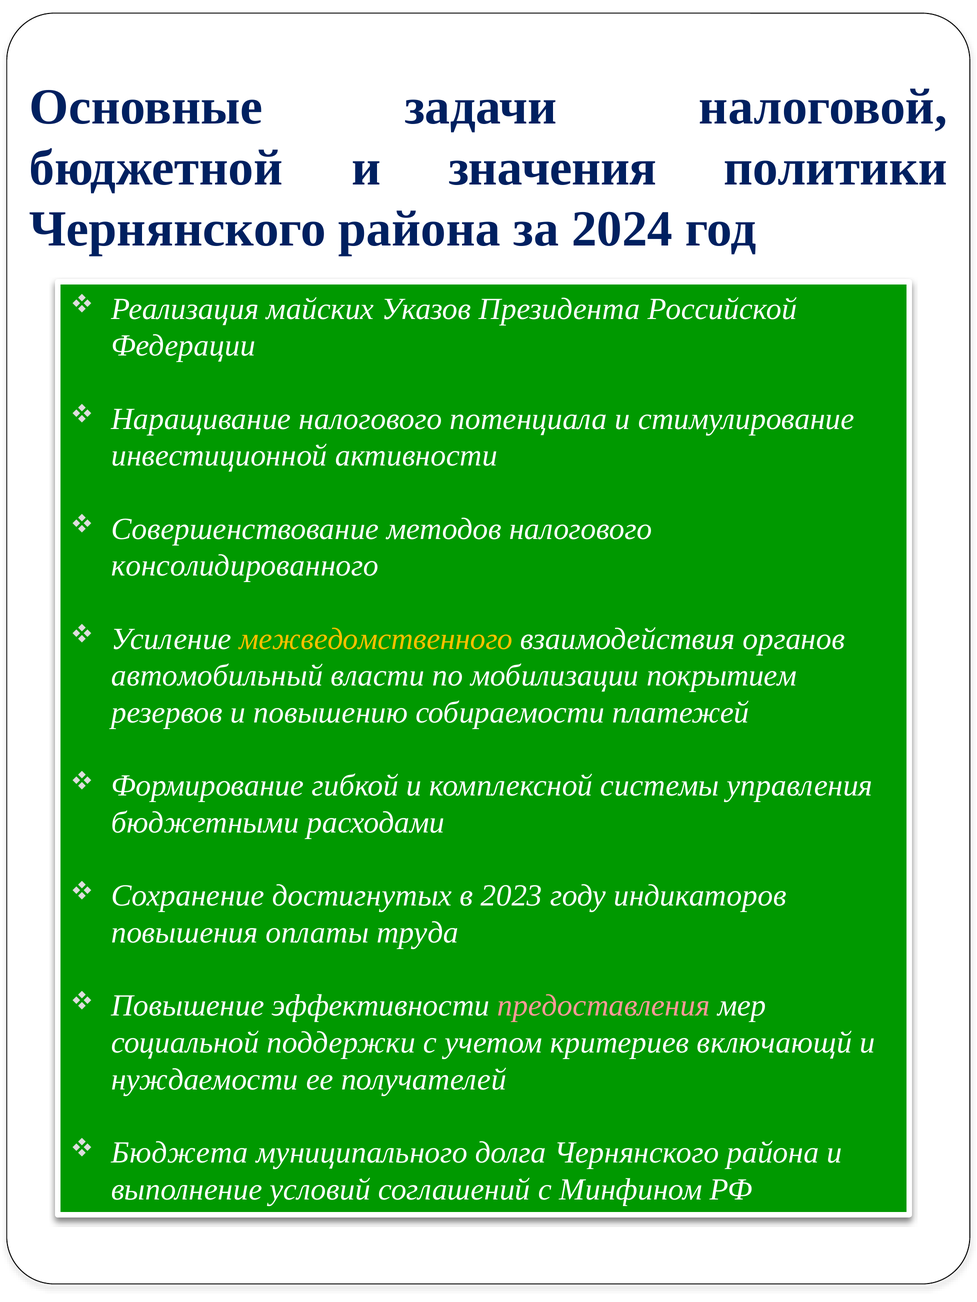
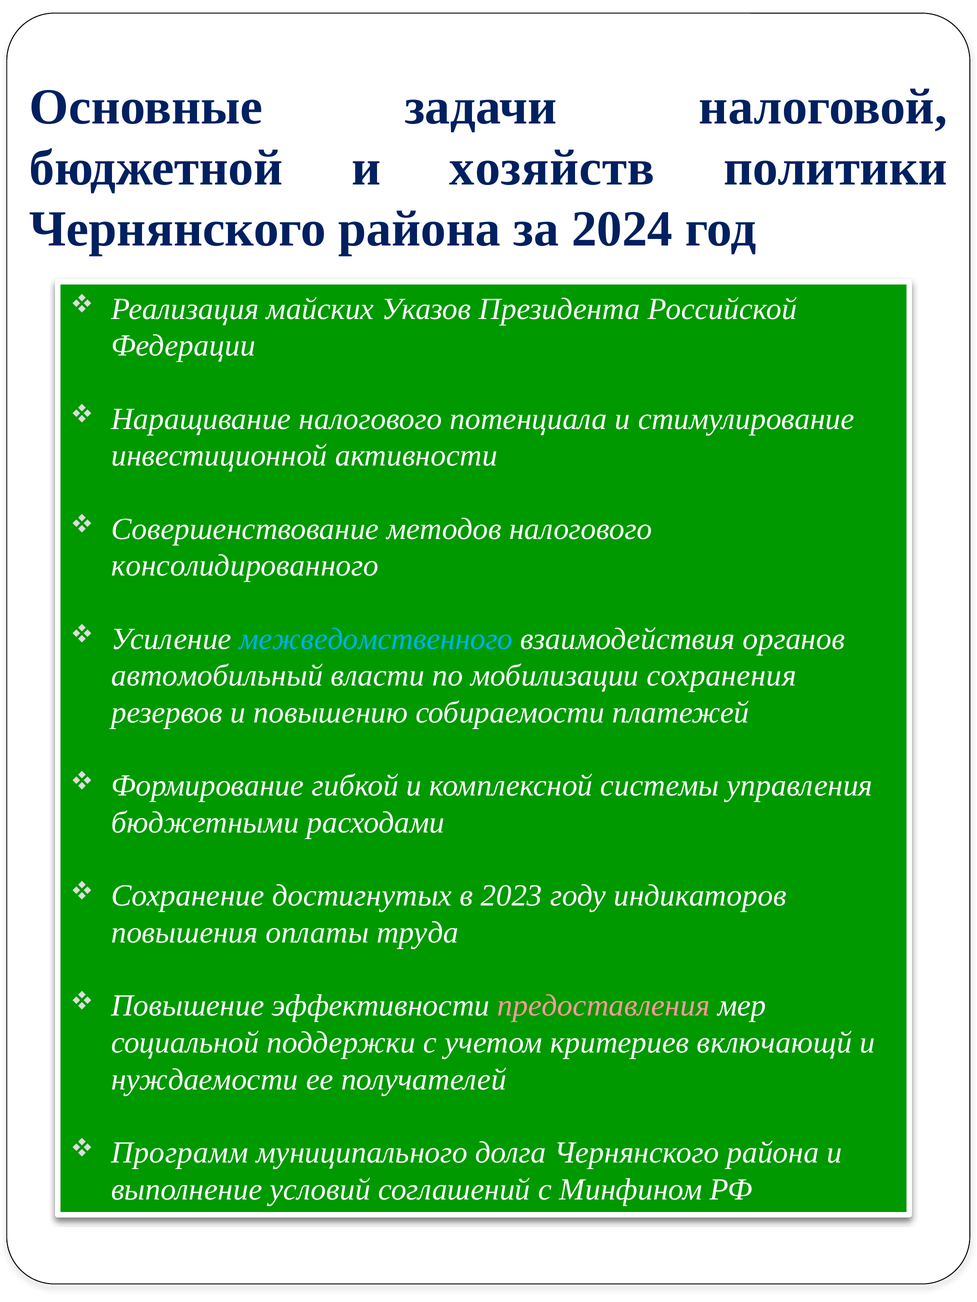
значения: значения -> хозяйств (552, 168)
межведомственного colour: yellow -> light blue (376, 639)
покрытием: покрытием -> сохранения (722, 676)
Бюджета: Бюджета -> Программ (180, 1153)
